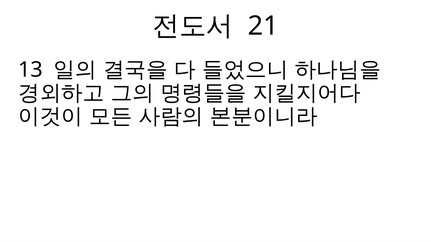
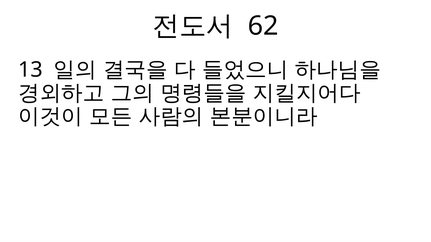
21: 21 -> 62 (263, 26)
